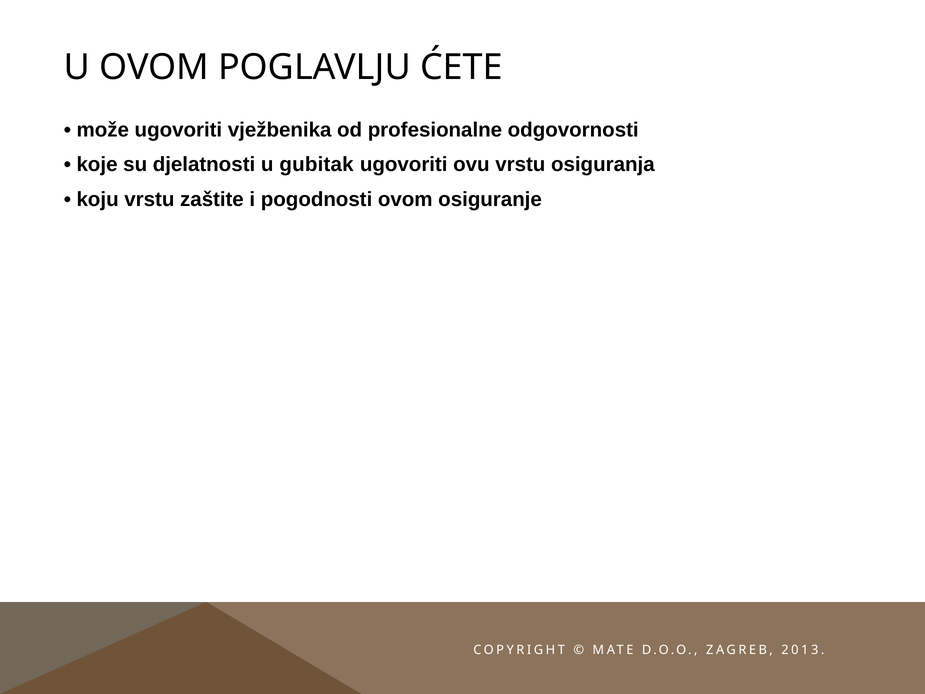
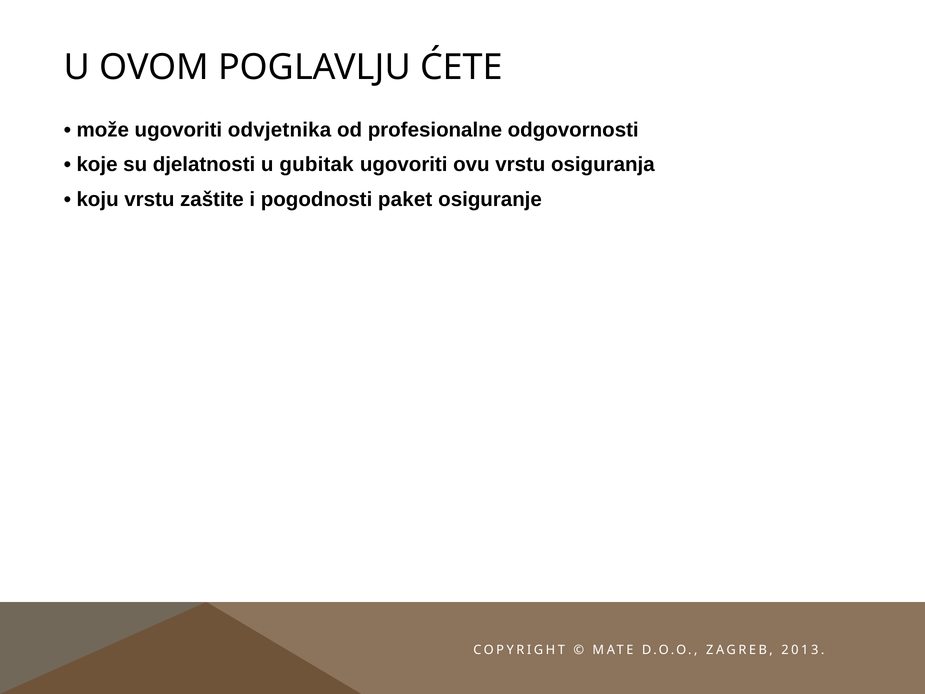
vježbenika: vježbenika -> odvjetnika (280, 130)
pogodnosti ovom: ovom -> paket (405, 200)
